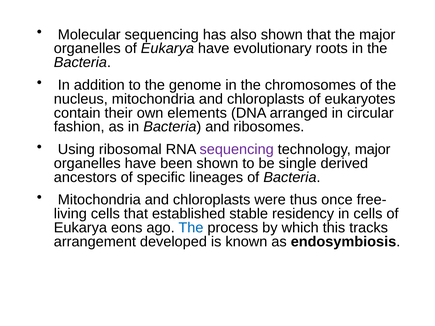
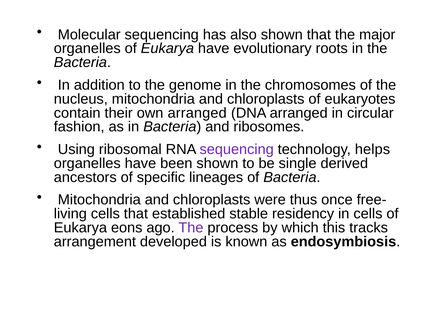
own elements: elements -> arranged (197, 113)
technology major: major -> helps (372, 150)
The colour: blue -> purple (191, 228)
